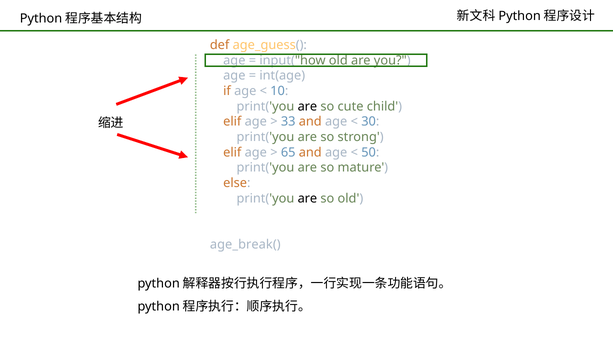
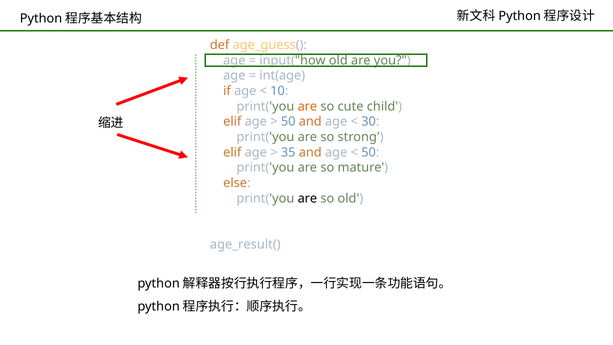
are colour: black -> orange (307, 106)
33: 33 -> 50 (288, 122)
65: 65 -> 35 (288, 152)
age_break(: age_break( -> age_result( (245, 244)
